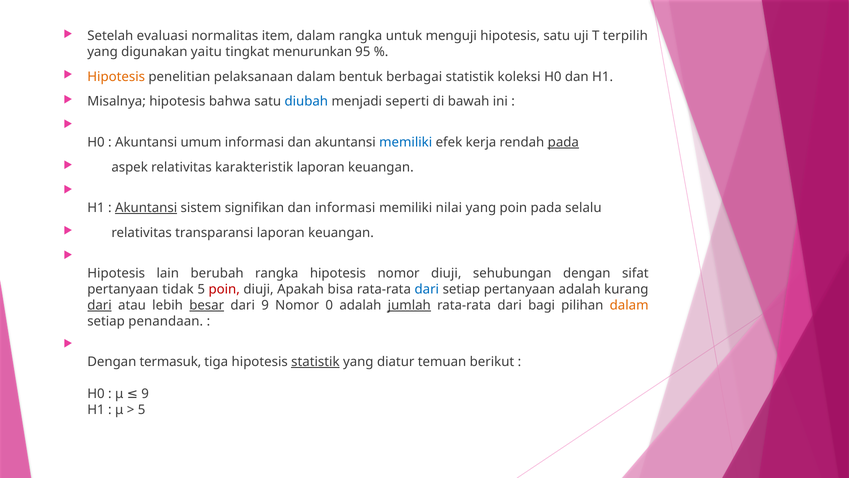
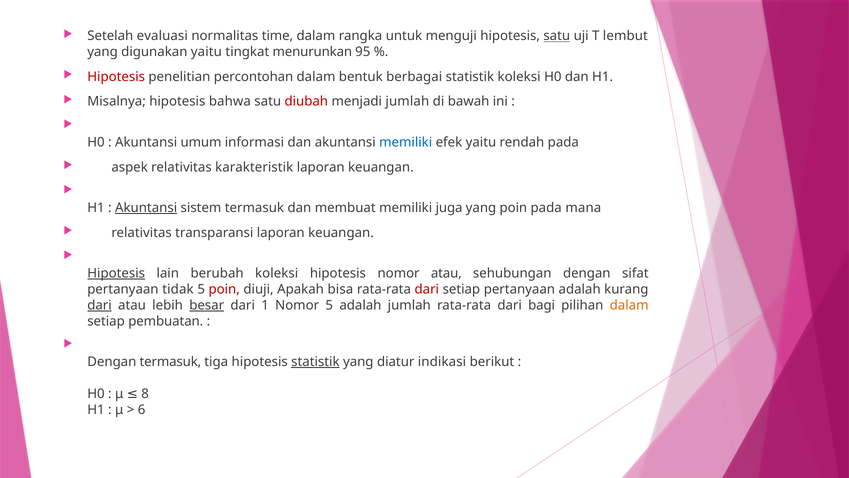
item: item -> time (277, 36)
satu underline: none -> present (557, 36)
terpilih: terpilih -> lembut (625, 36)
Hipotesis colour: orange -> red (116, 77)
pelaksanaan: pelaksanaan -> percontohan (254, 77)
diubah colour: blue -> red (306, 102)
menjadi seperti: seperti -> jumlah (407, 102)
efek kerja: kerja -> yaitu (481, 142)
pada underline: present -> none (563, 142)
sistem signifikan: signifikan -> termasuk (254, 208)
dan informasi: informasi -> membuat (345, 208)
nilai: nilai -> juga (449, 208)
selalu: selalu -> mana (583, 208)
Hipotesis underline: none -> present (116, 273)
berubah rangka: rangka -> koleksi (277, 273)
nomor diuji: diuji -> atau (446, 273)
dari colour: blue -> red (427, 289)
dari 9: 9 -> 1 (265, 305)
Nomor 0: 0 -> 5 (329, 305)
jumlah underline: present -> none (409, 305)
penandaan: penandaan -> pembuatan (166, 321)
temuan: temuan -> indikasi (442, 362)
μ 9: 9 -> 8 (145, 393)
5: 5 -> 6 (142, 409)
